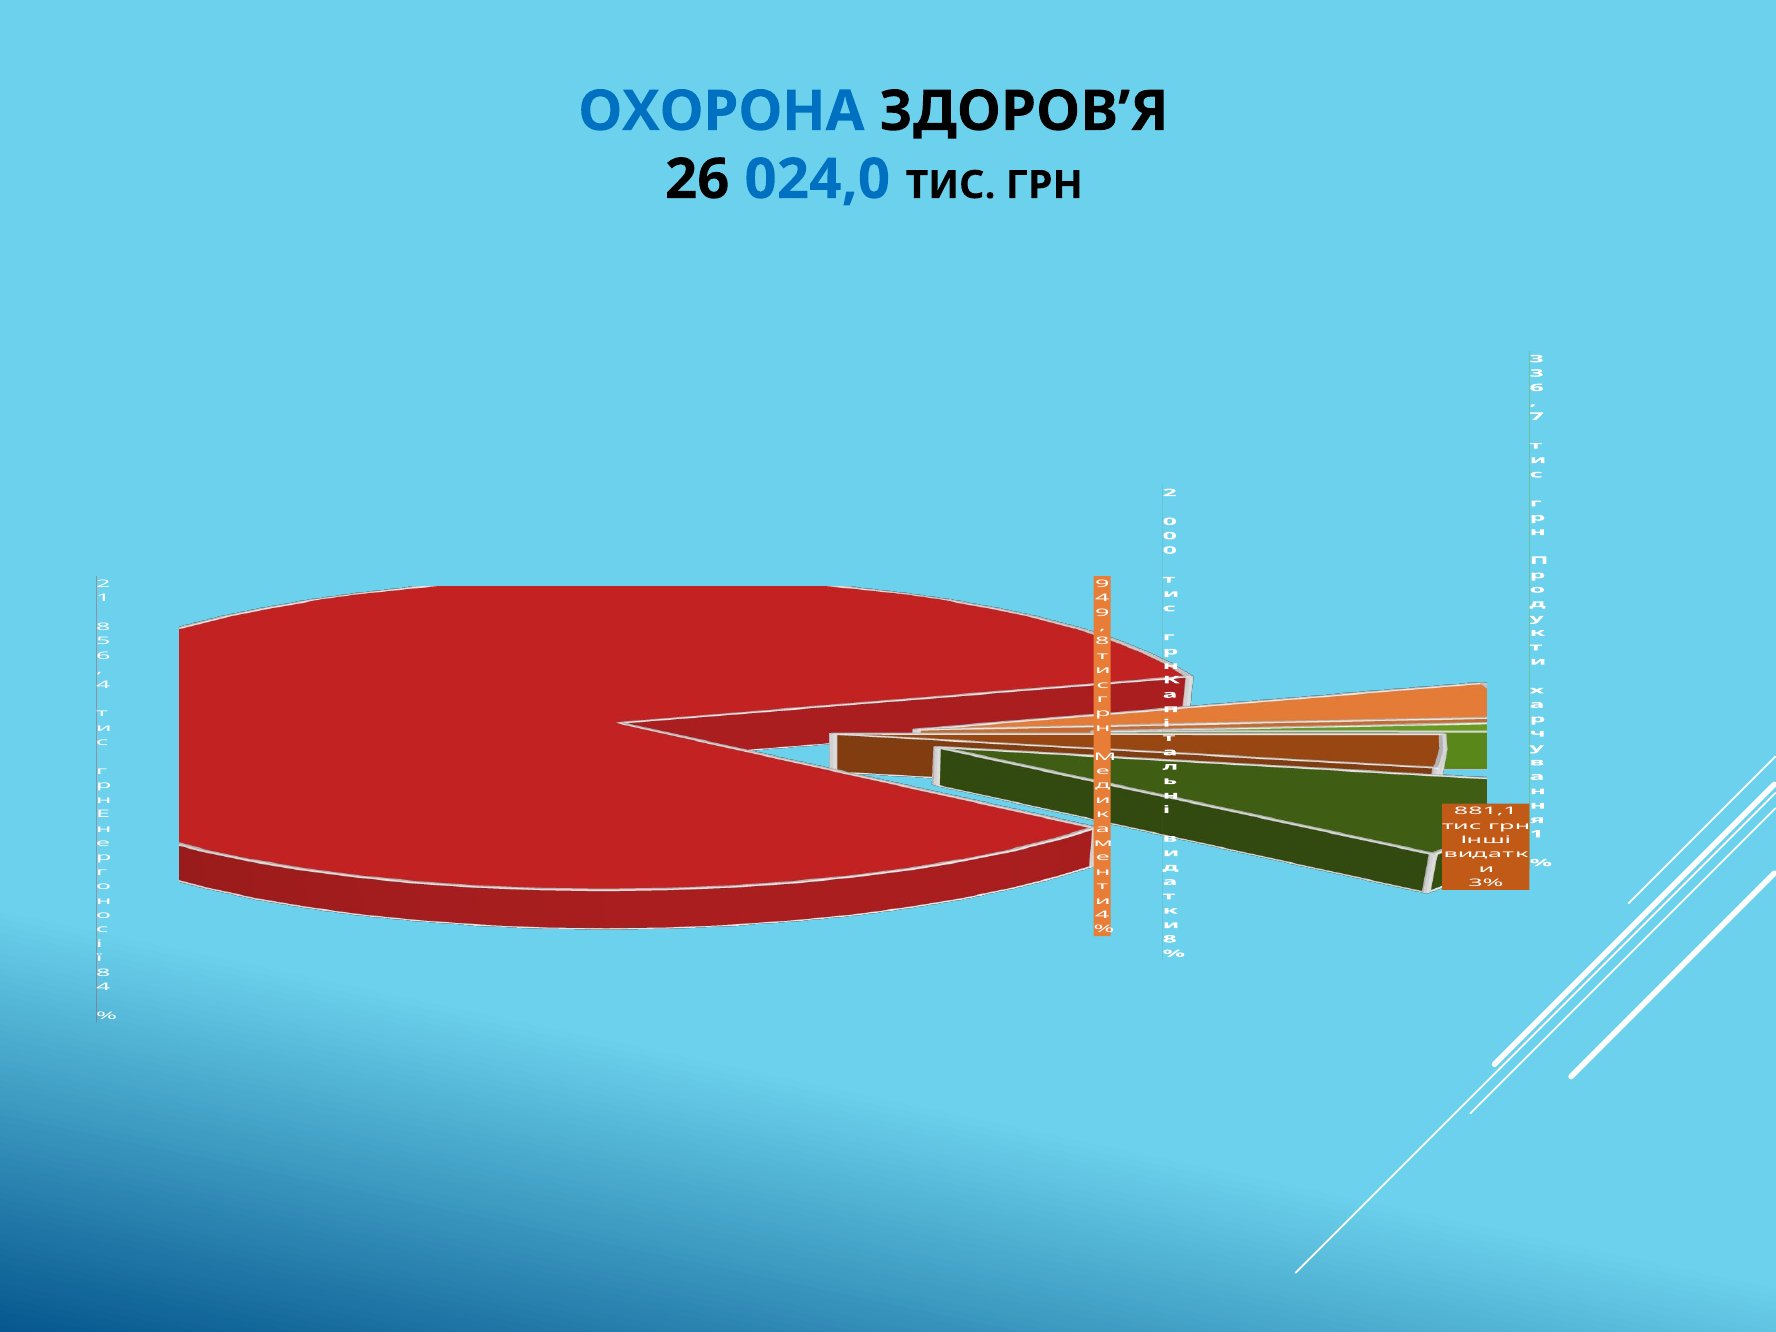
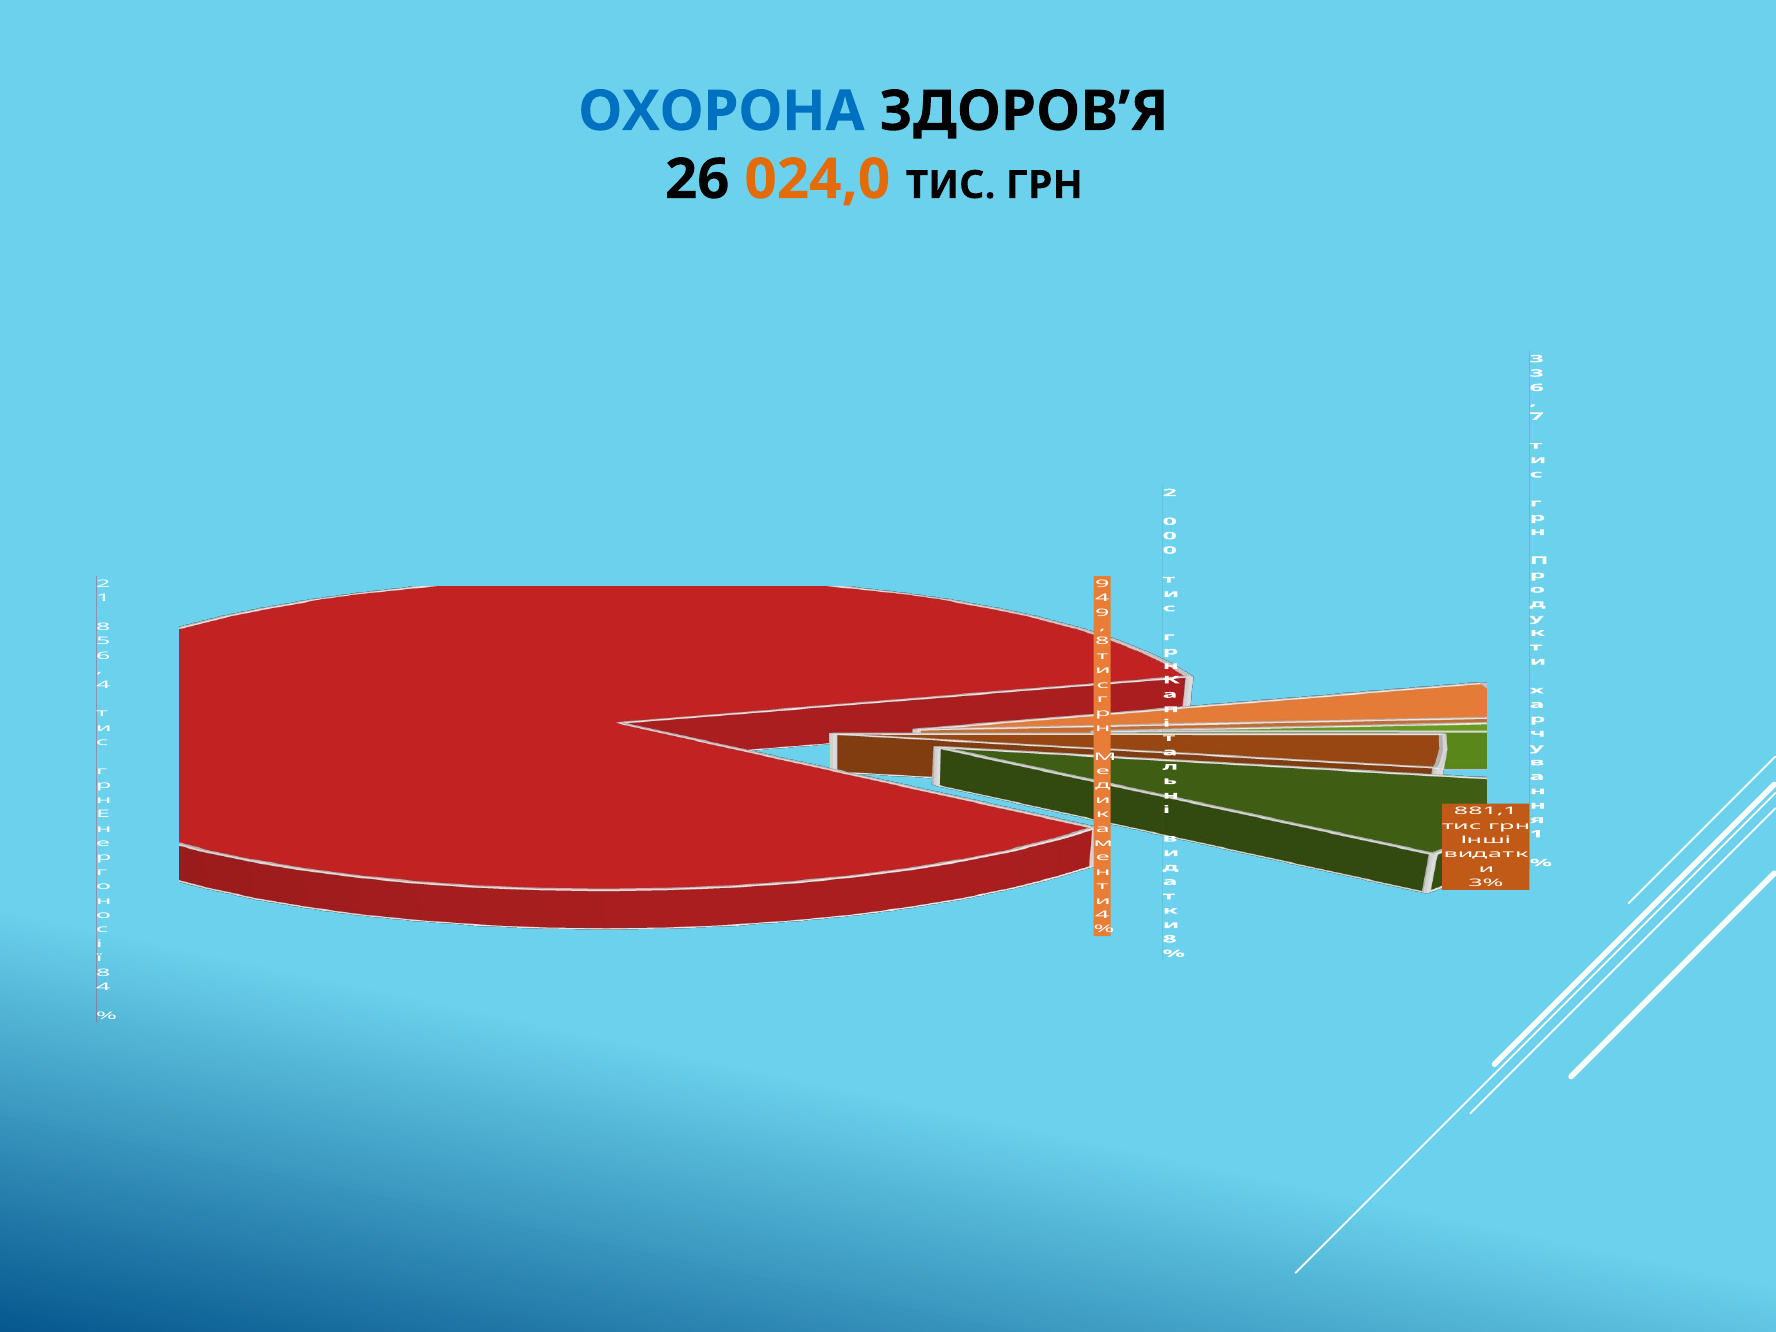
024,0 colour: blue -> orange (817, 179)
